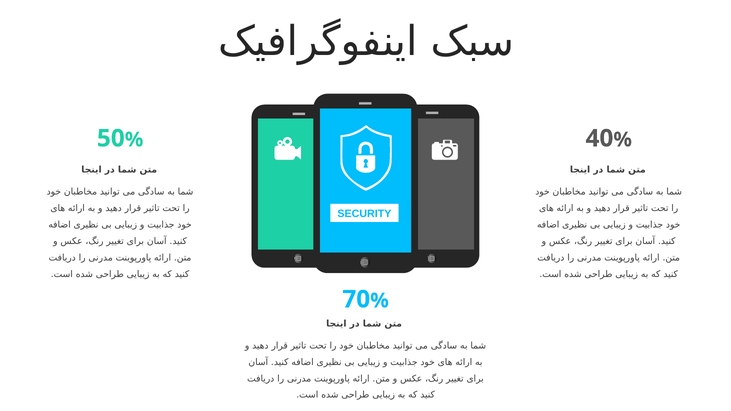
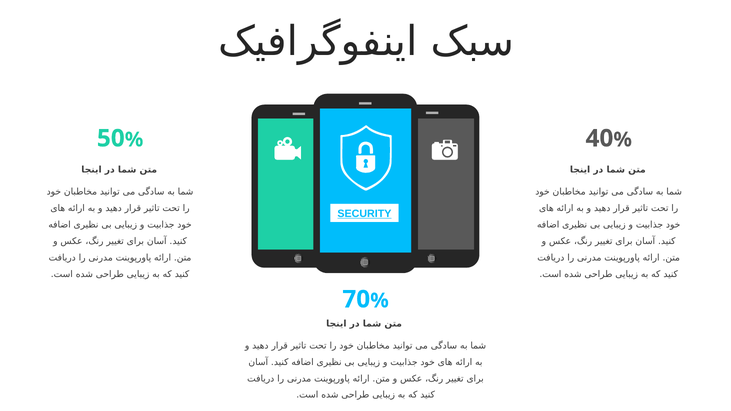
SECURITY underline: none -> present (364, 214)
